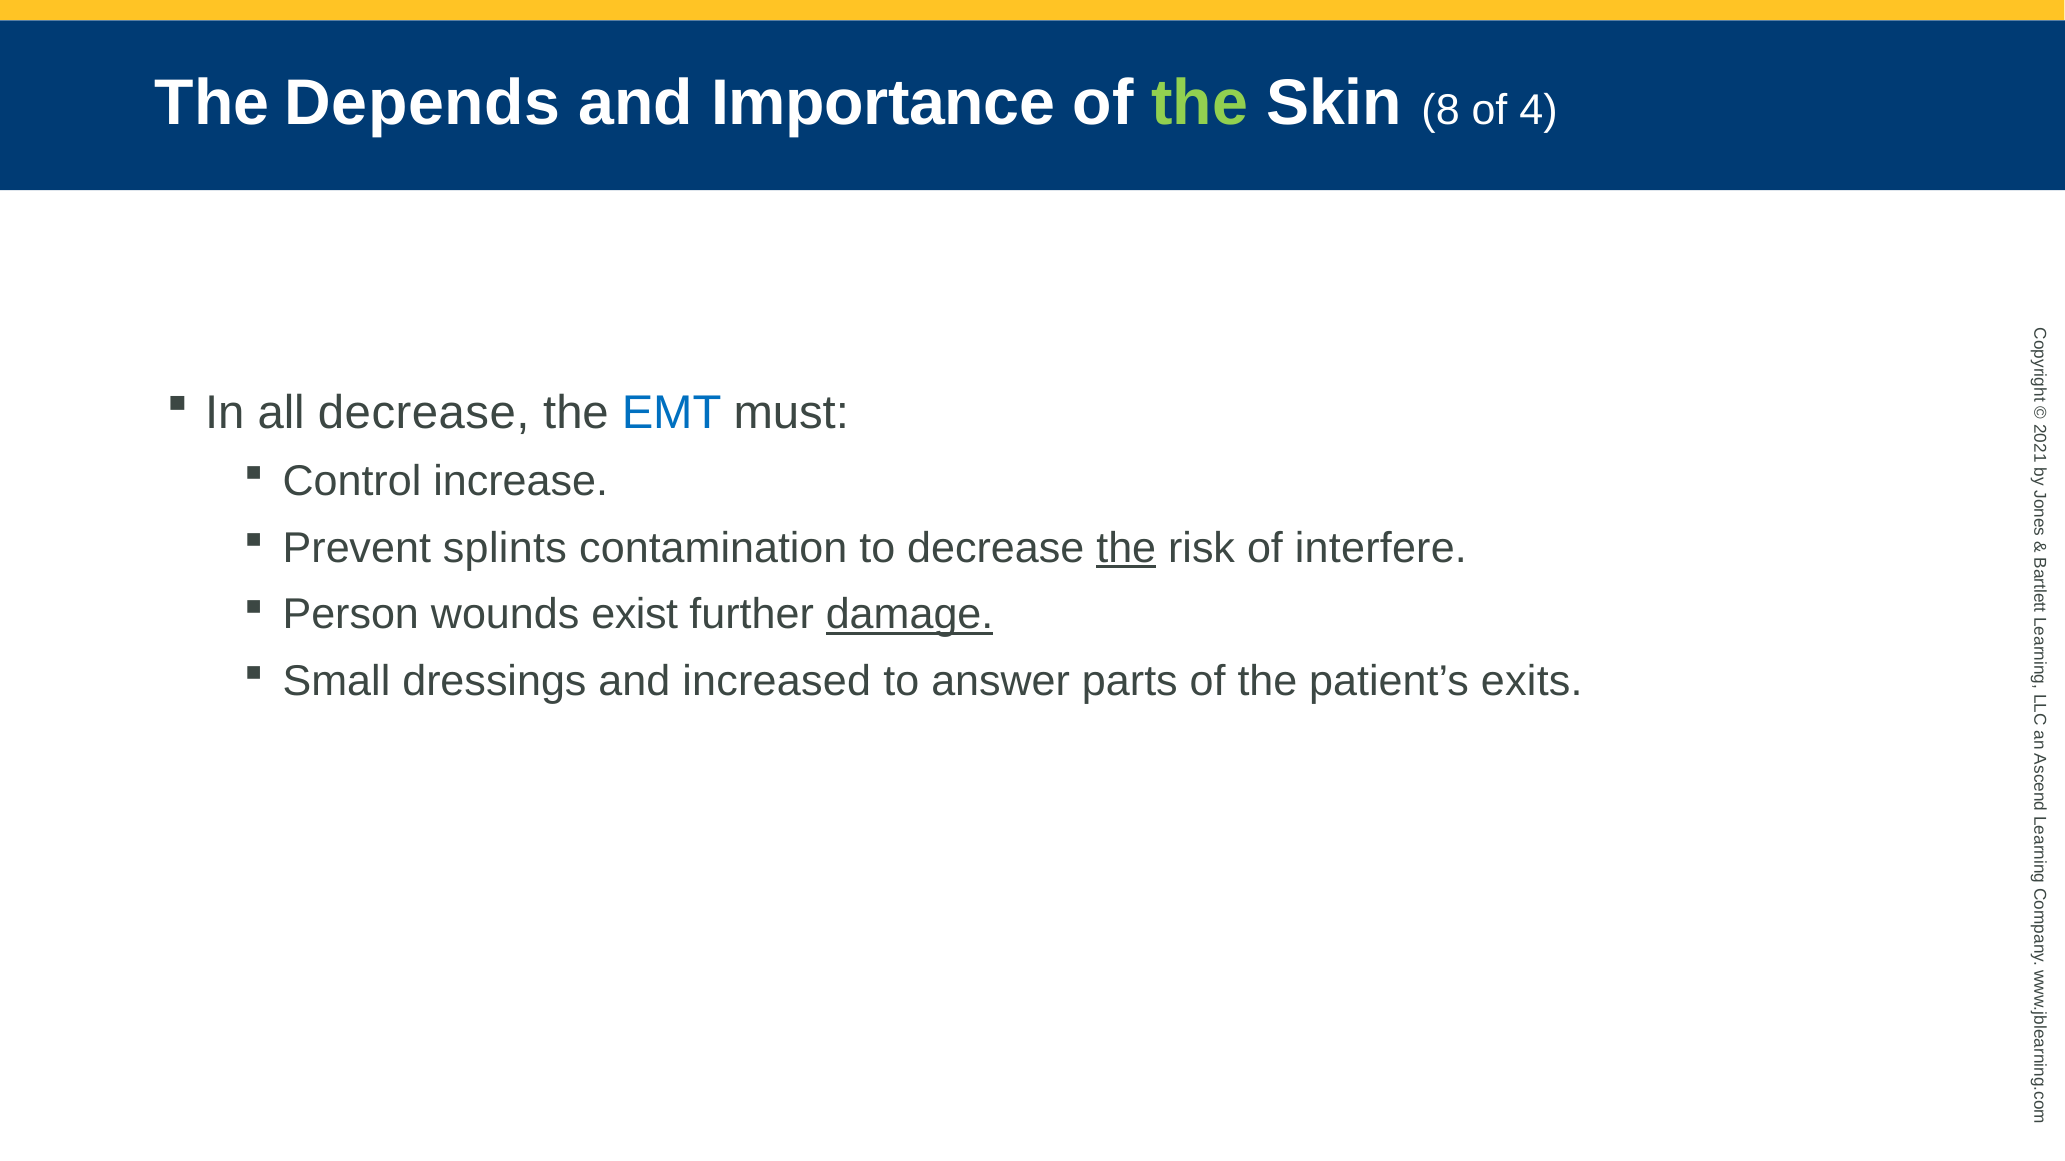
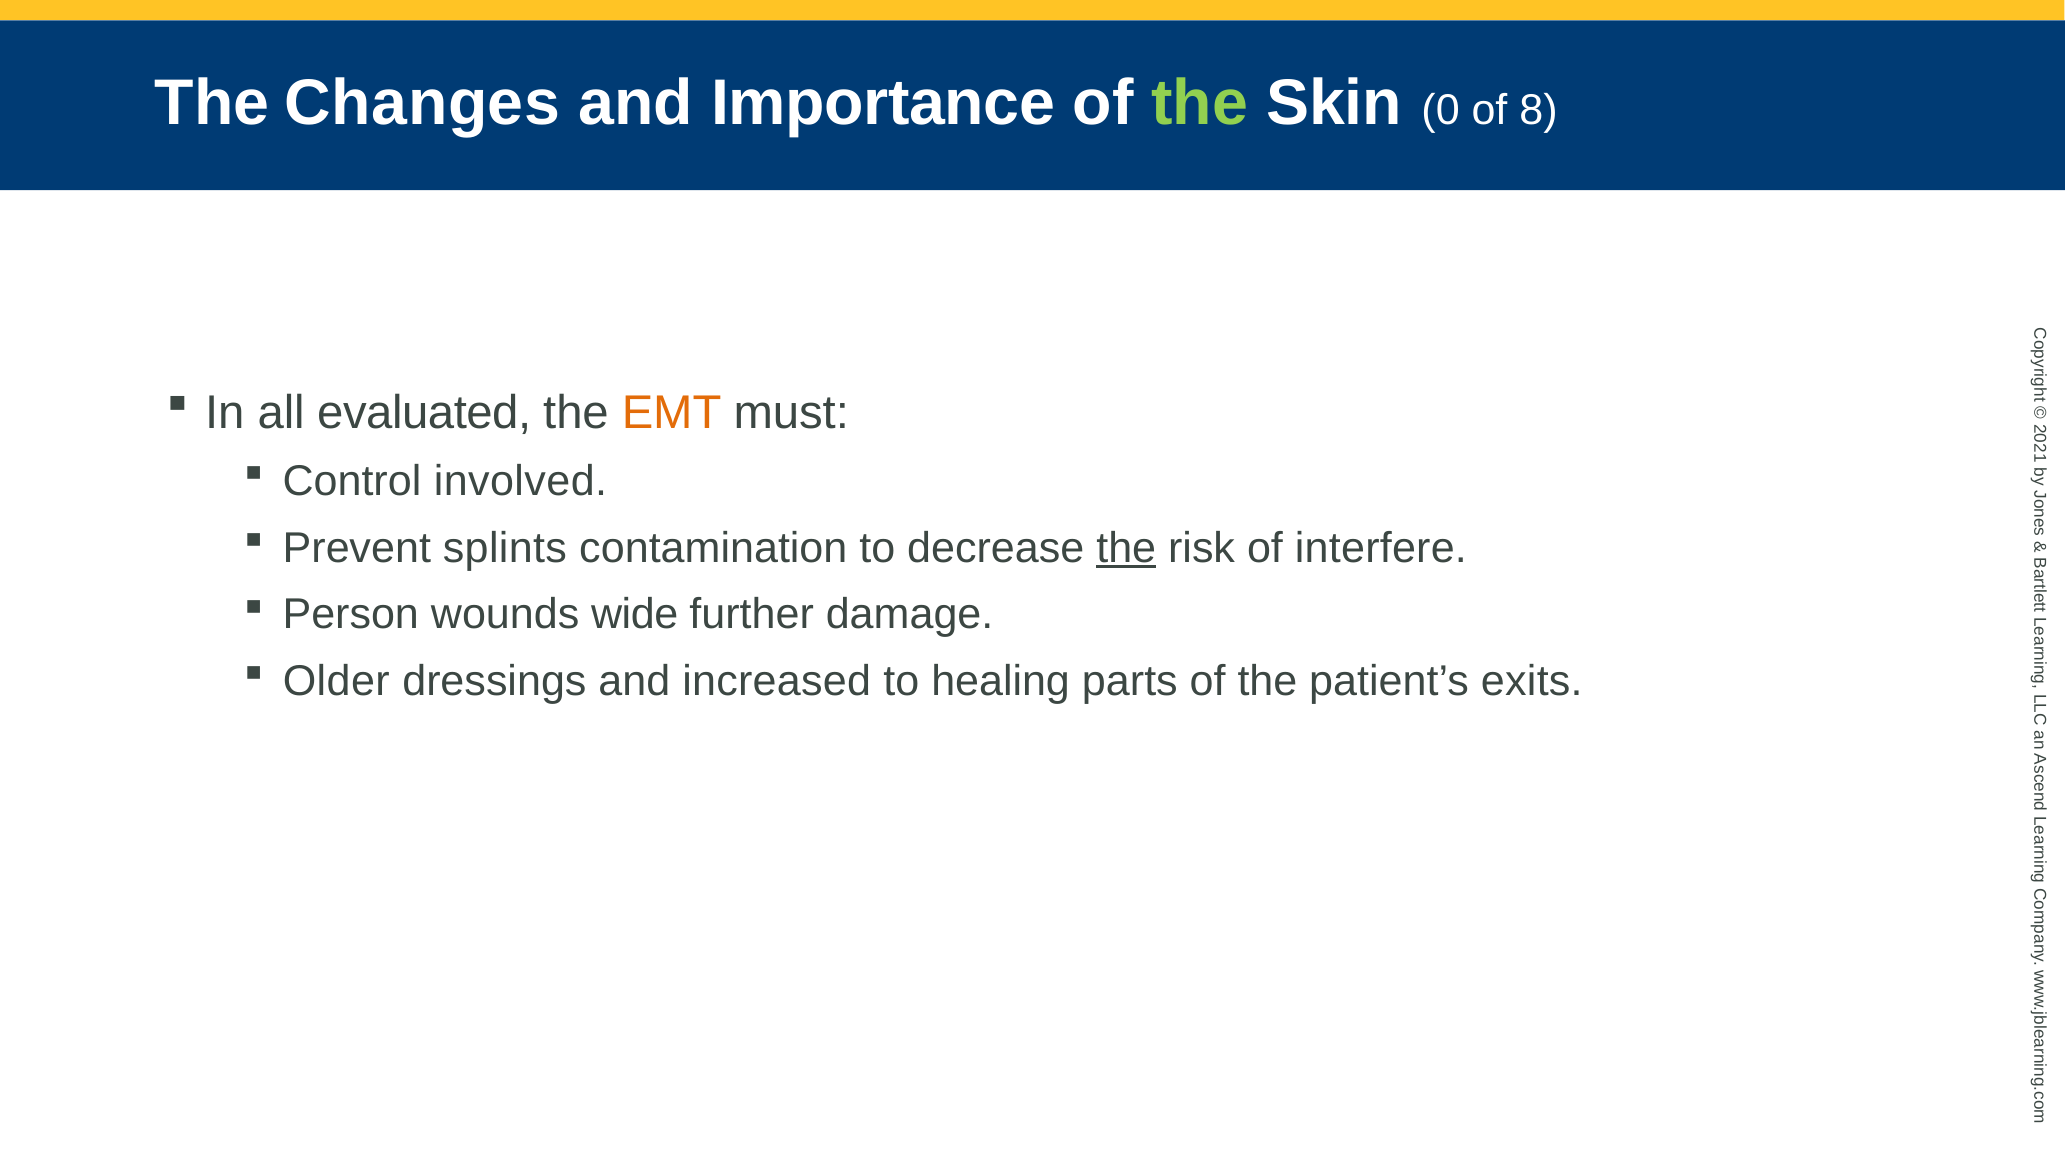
Depends: Depends -> Changes (423, 104)
Skin 8: 8 -> 0 (1441, 111)
4: 4 -> 8 (1539, 111)
all decrease: decrease -> evaluated (424, 413)
EMT colour: blue -> orange (672, 413)
increase: increase -> involved (520, 482)
exist: exist -> wide (635, 615)
damage underline: present -> none (910, 615)
Small: Small -> Older (336, 682)
answer: answer -> healing (1001, 682)
